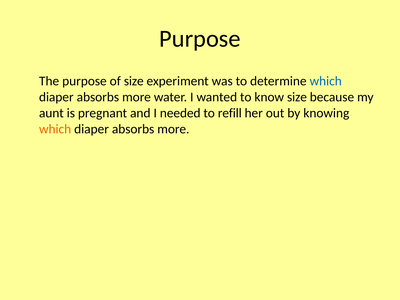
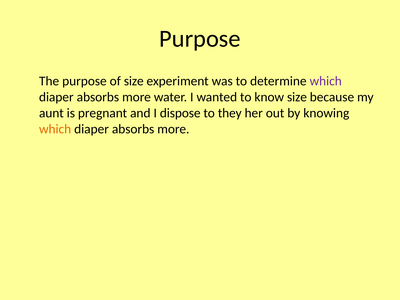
which colour: blue -> purple (326, 81)
needed: needed -> dispose (180, 113)
refill: refill -> they (230, 113)
